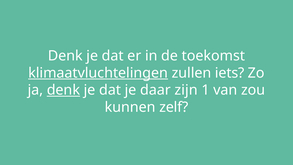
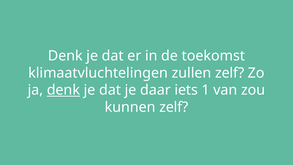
klimaatvluchtelingen underline: present -> none (98, 73)
zullen iets: iets -> zelf (230, 73)
zijn: zijn -> iets (186, 90)
